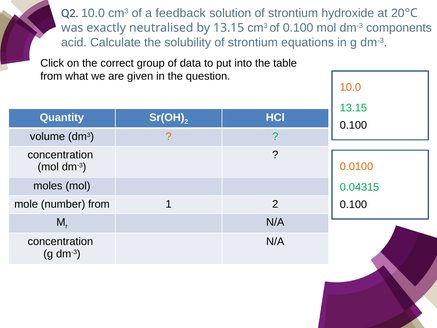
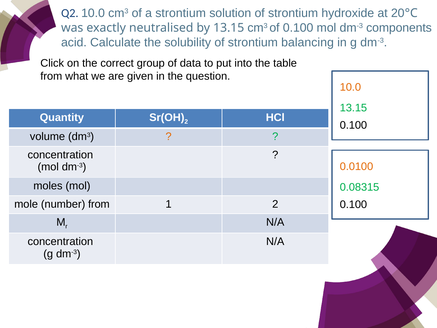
a feedback: feedback -> strontium (181, 13)
equations: equations -> balancing (308, 42)
0.04315: 0.04315 -> 0.08315 (360, 187)
